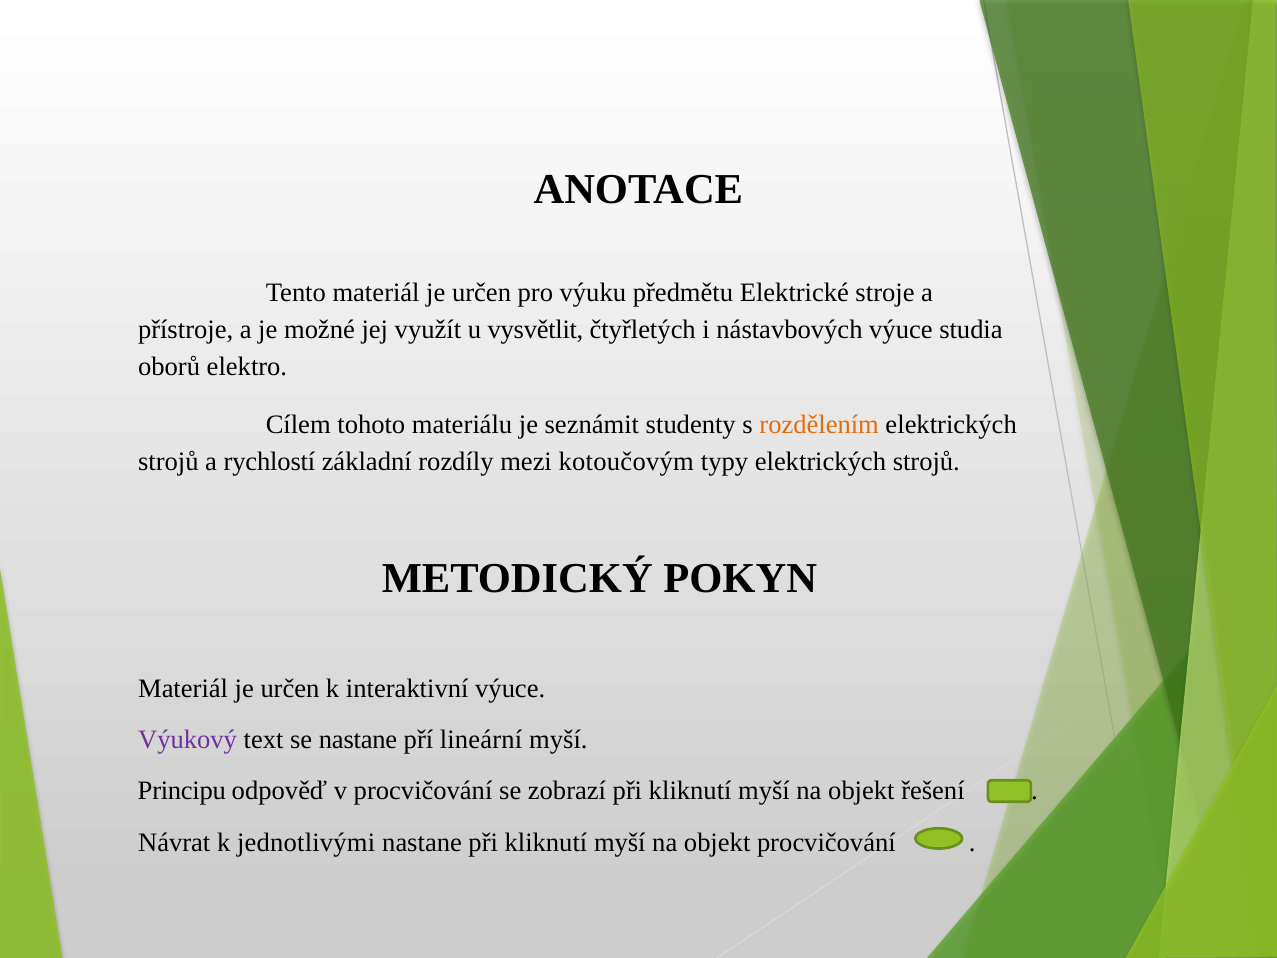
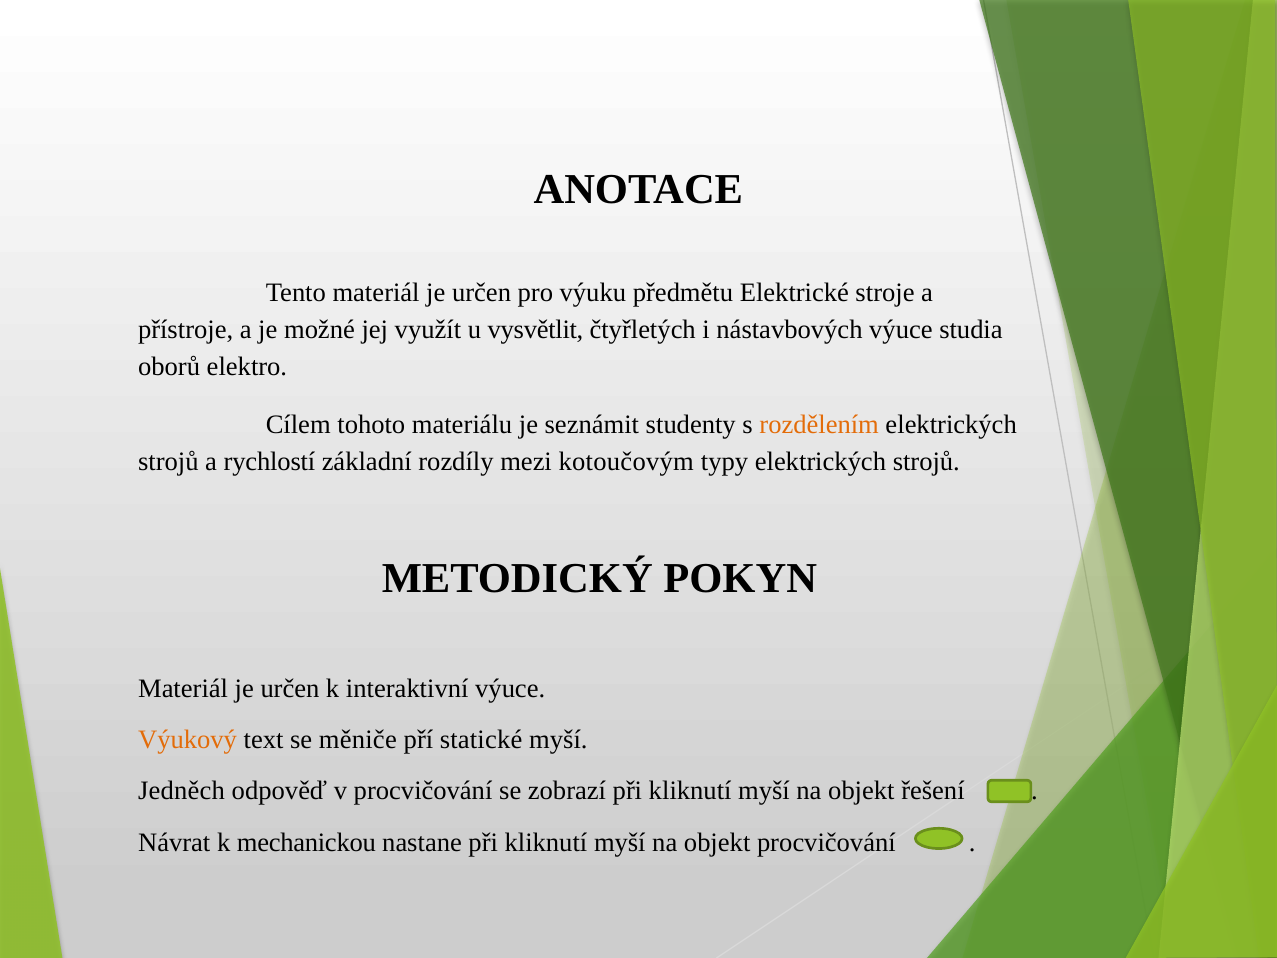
Výukový colour: purple -> orange (188, 740)
se nastane: nastane -> měniče (358, 740)
lineární: lineární -> statické (481, 740)
Principu: Principu -> Jedněch (182, 791)
jednotlivými: jednotlivými -> mechanickou (306, 842)
